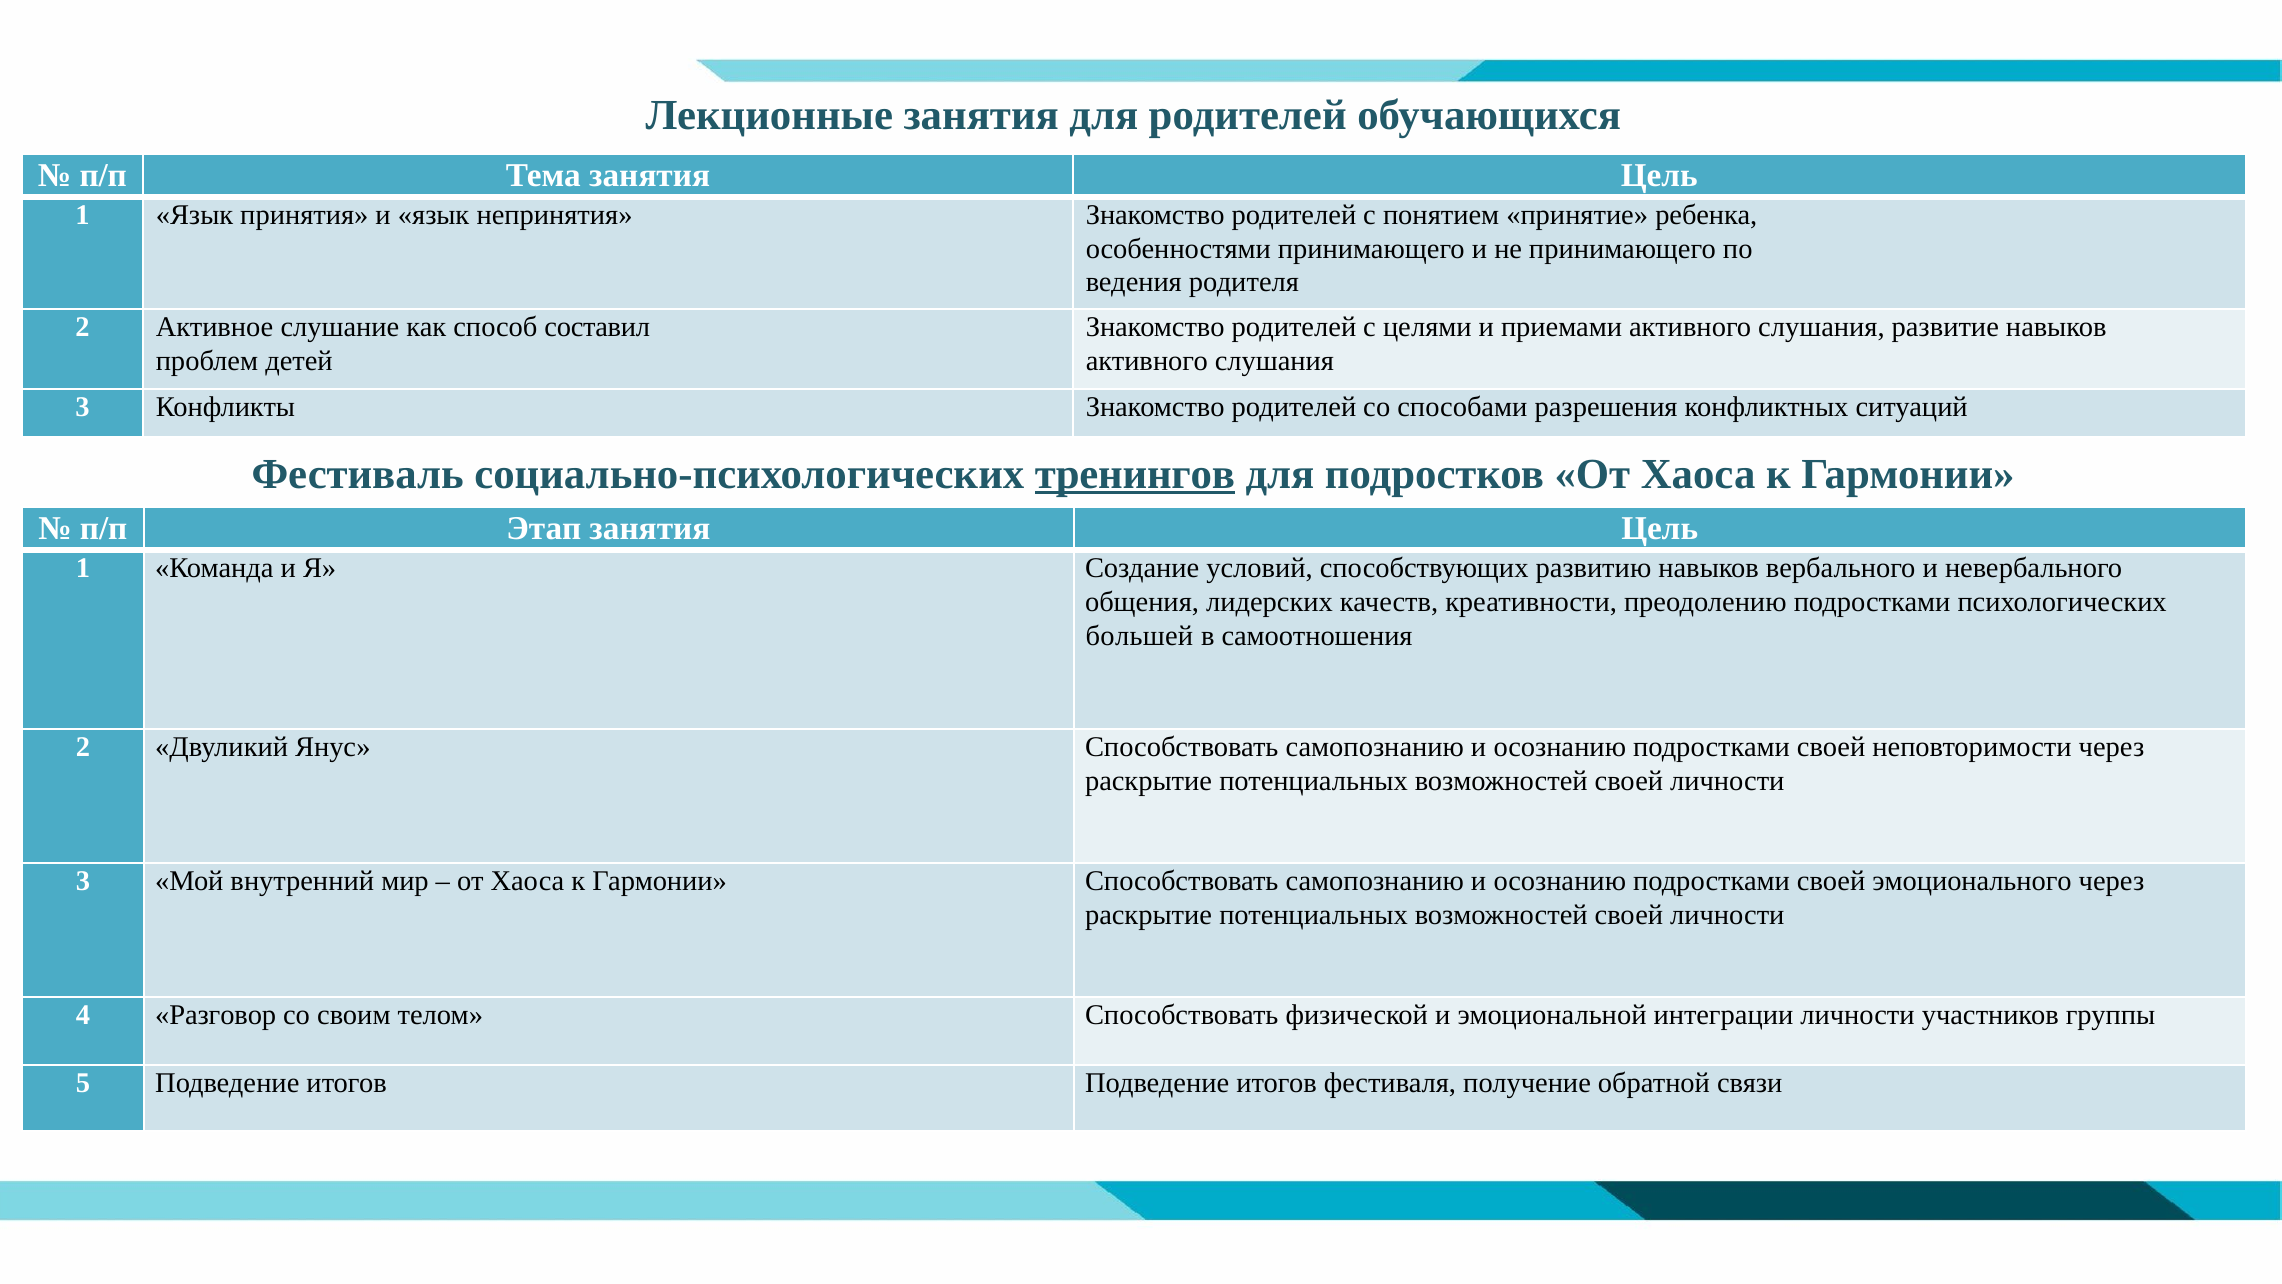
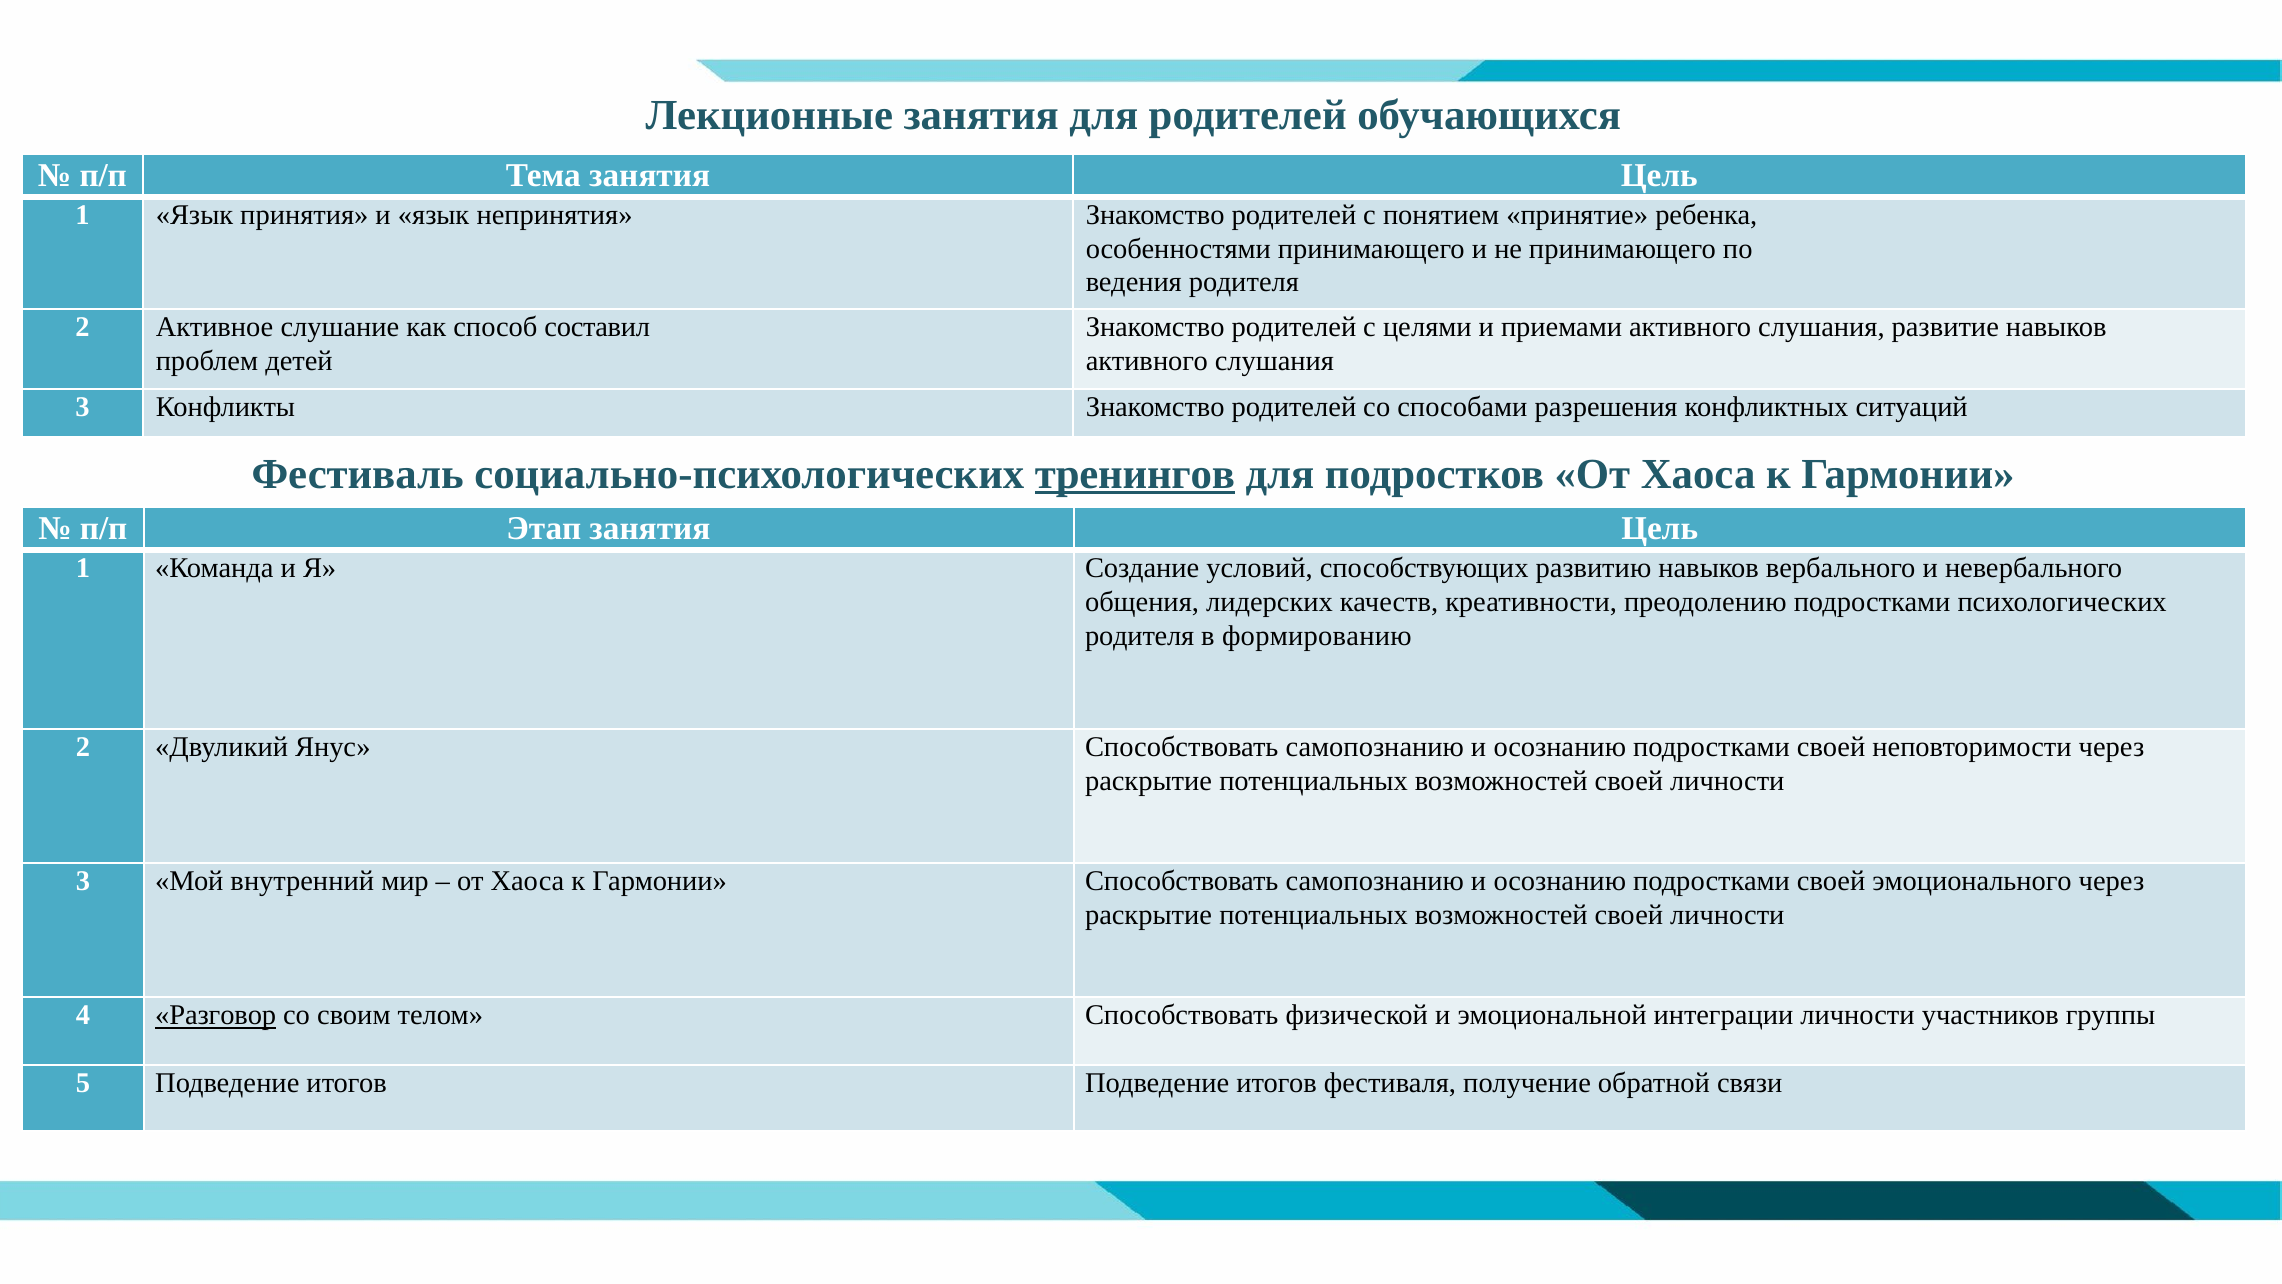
большей: большей -> родителя (1140, 636)
самоотношения: самоотношения -> формированию (1317, 636)
Разговор underline: none -> present (216, 1015)
